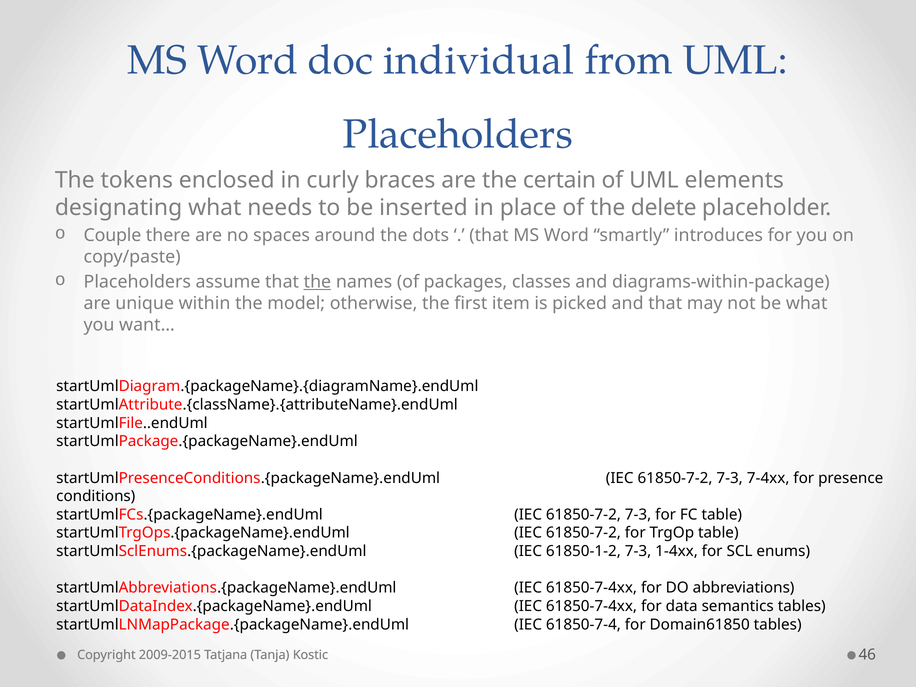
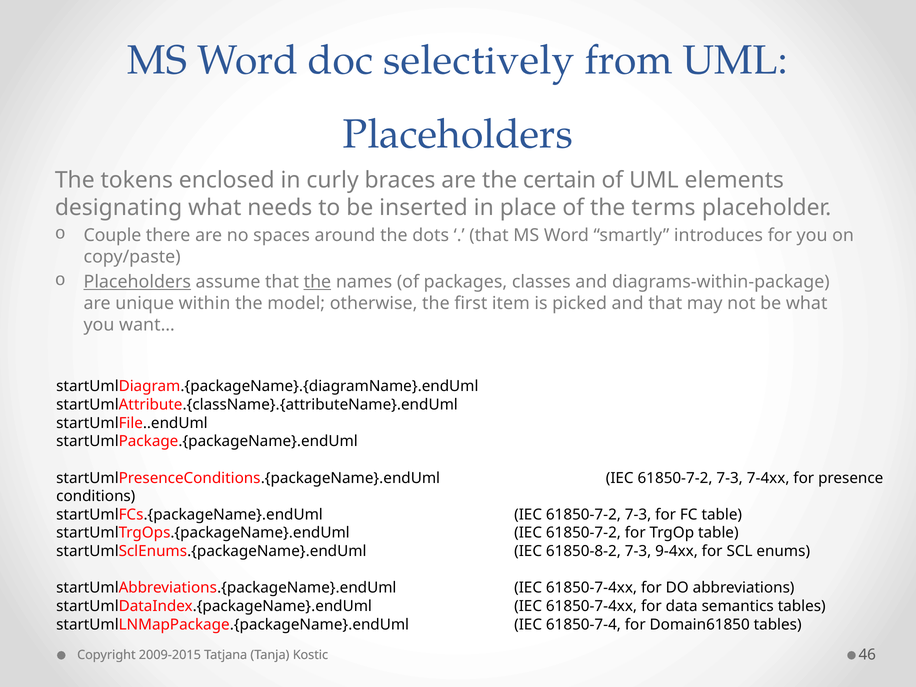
individual: individual -> selectively (479, 60)
delete: delete -> terms (664, 208)
Placeholders underline: none -> present (137, 282)
61850-1-2: 61850-1-2 -> 61850-8-2 (583, 551)
1-4xx: 1-4xx -> 9-4xx (677, 551)
